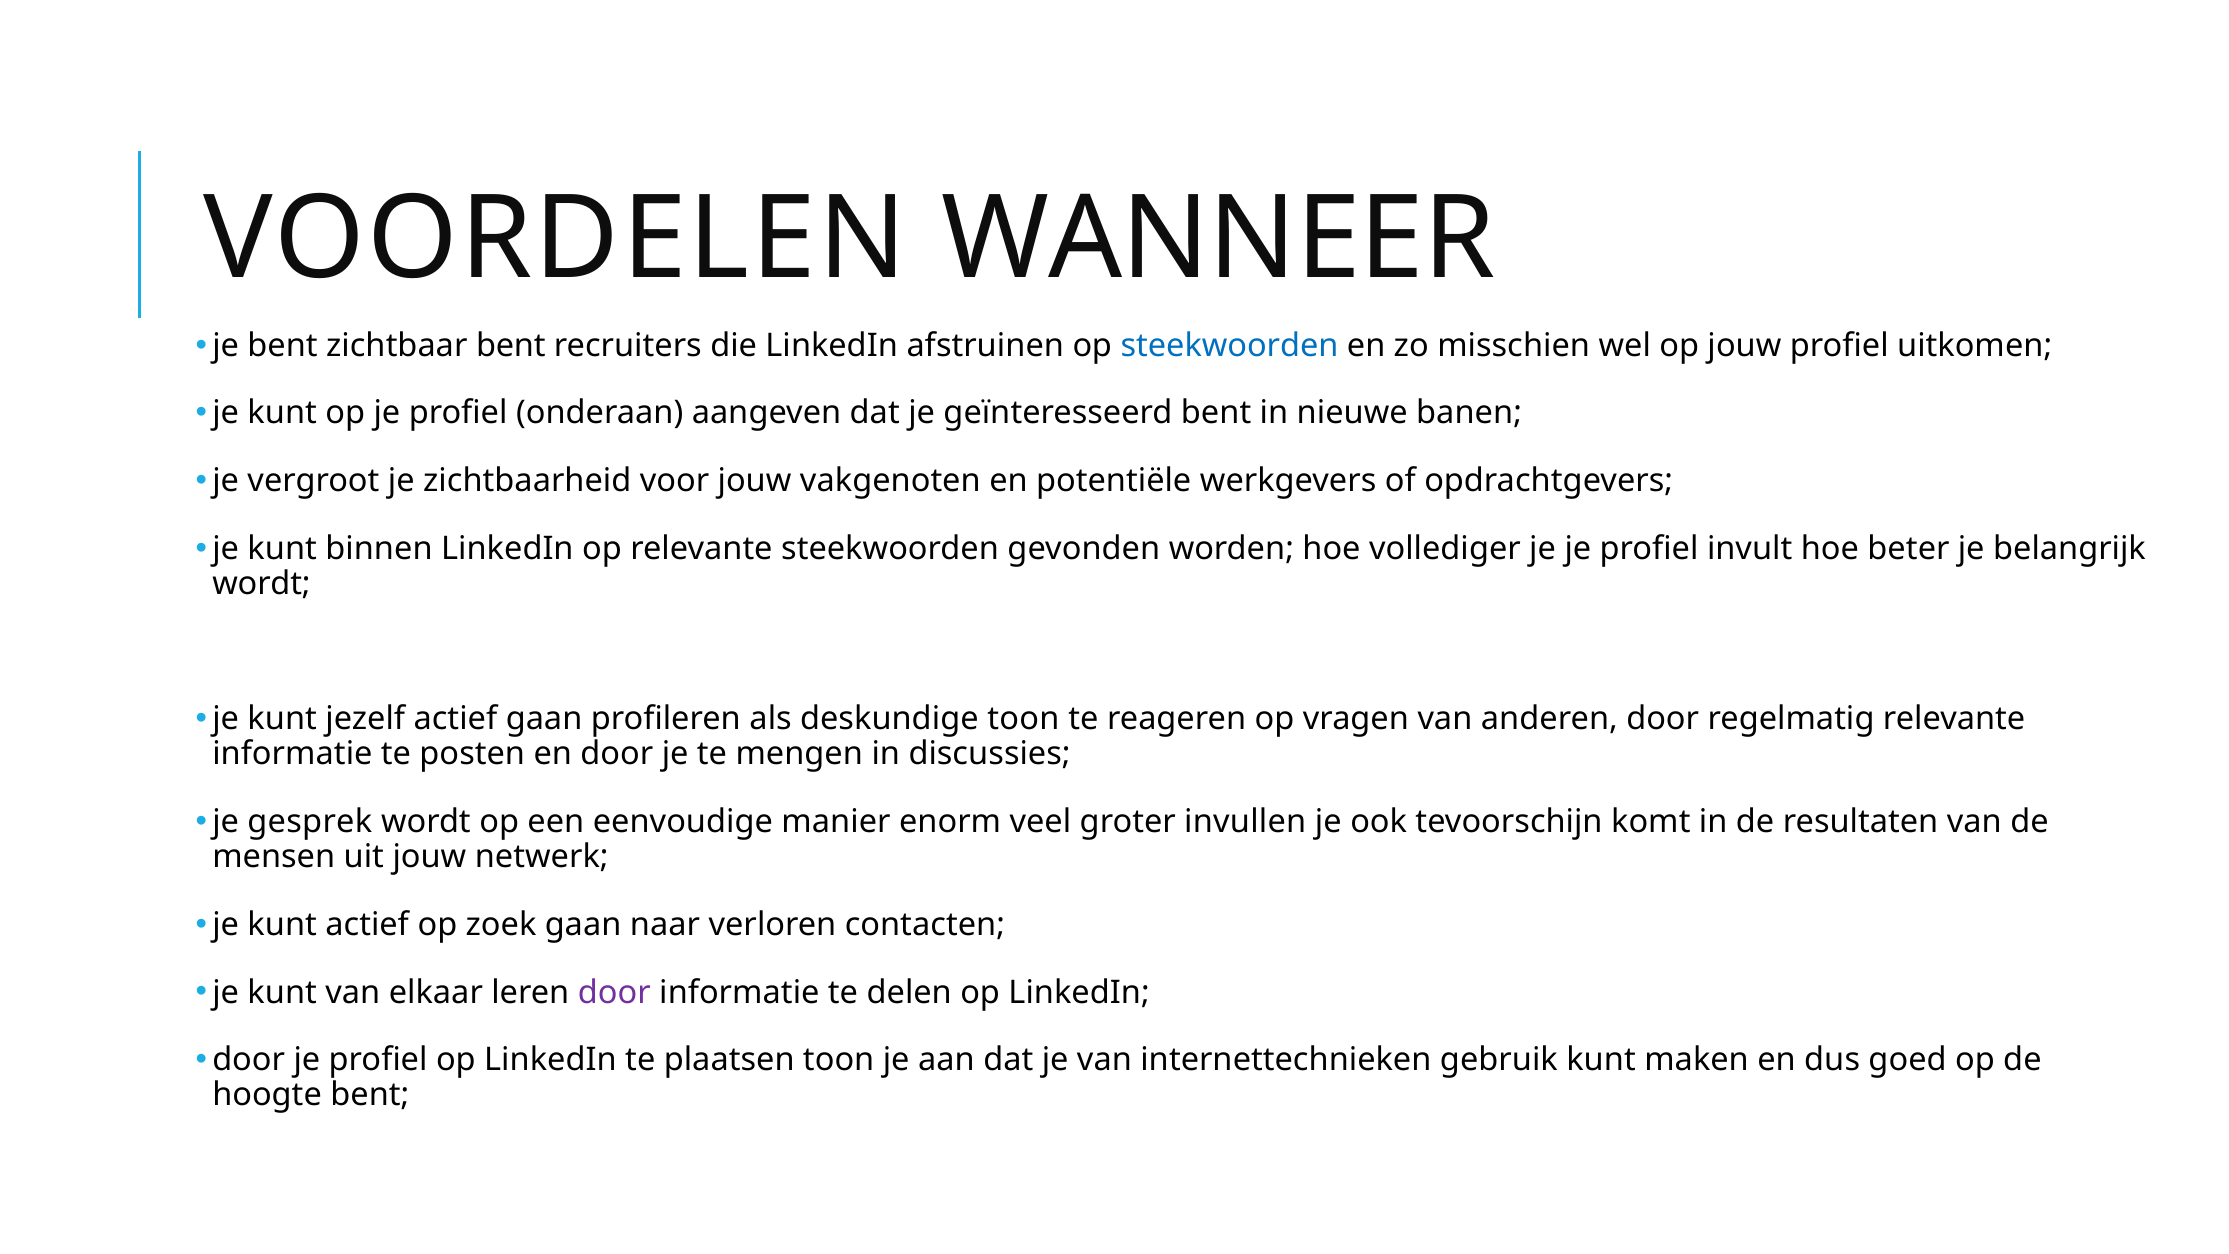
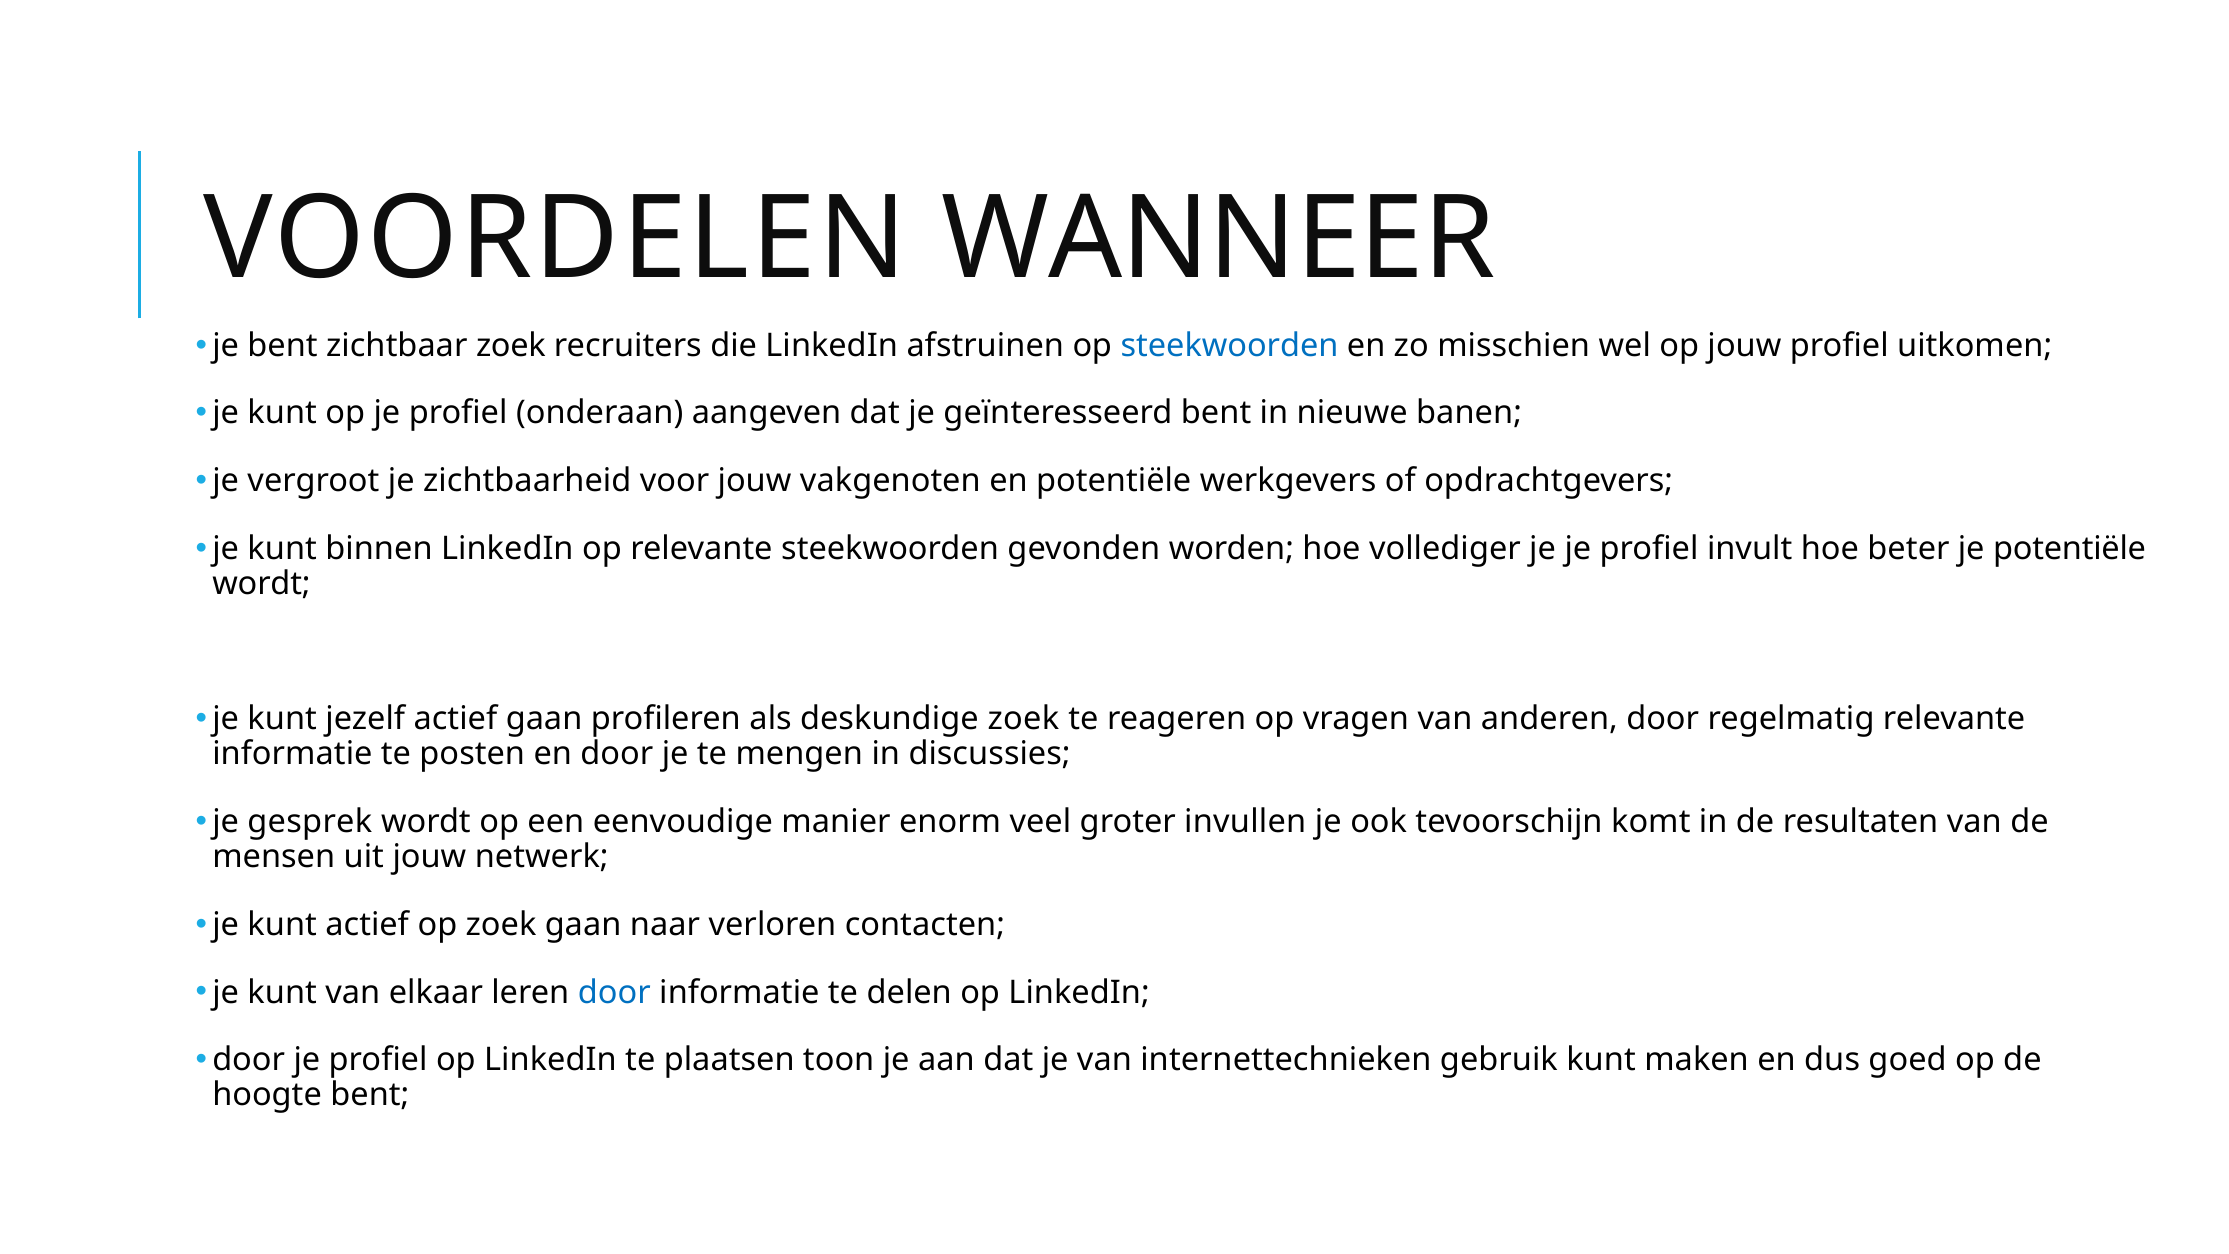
zichtbaar bent: bent -> zoek (511, 345)
je belangrijk: belangrijk -> potentiële (2070, 548)
deskundige toon: toon -> zoek (1023, 719)
door colour: purple -> blue (614, 992)
